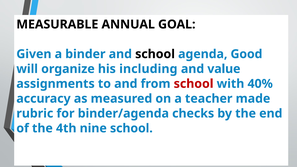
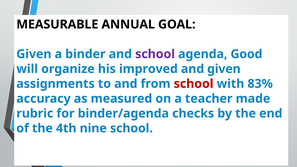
school colour: black -> purple (155, 54)
including: including -> improved (148, 69)
and value: value -> given (224, 69)
40%: 40% -> 83% (260, 84)
